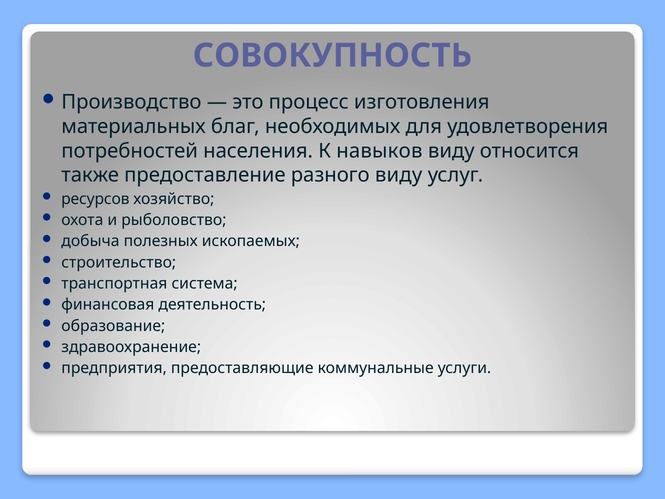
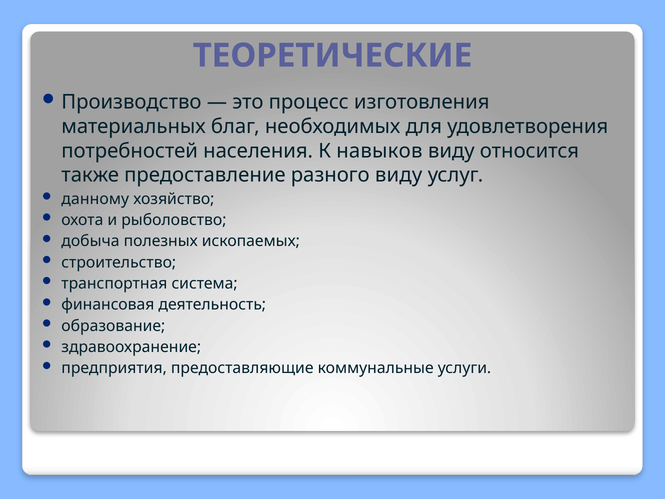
СОВОКУПНОСТЬ: СОВОКУПНОСТЬ -> ТЕОРЕТИЧЕСКИЕ (332, 56)
ресурсов: ресурсов -> данному (95, 199)
